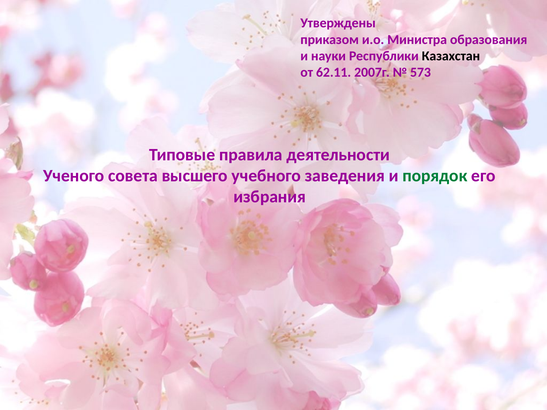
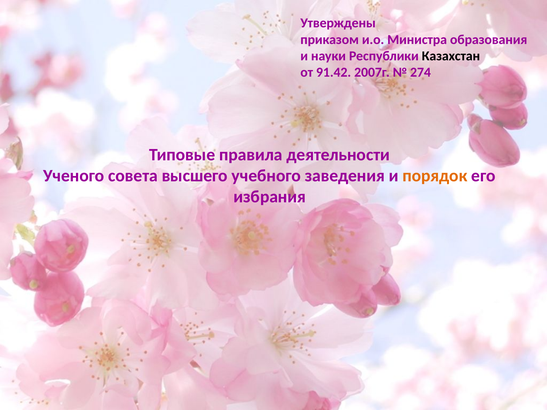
62.11: 62.11 -> 91.42 (334, 72)
573: 573 -> 274 (421, 72)
порядок colour: green -> orange (435, 176)
